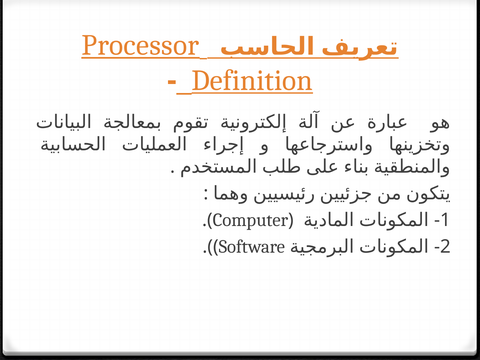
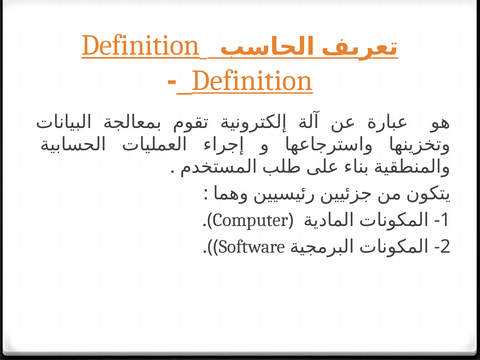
Processor: Processor -> Definition (141, 45)
